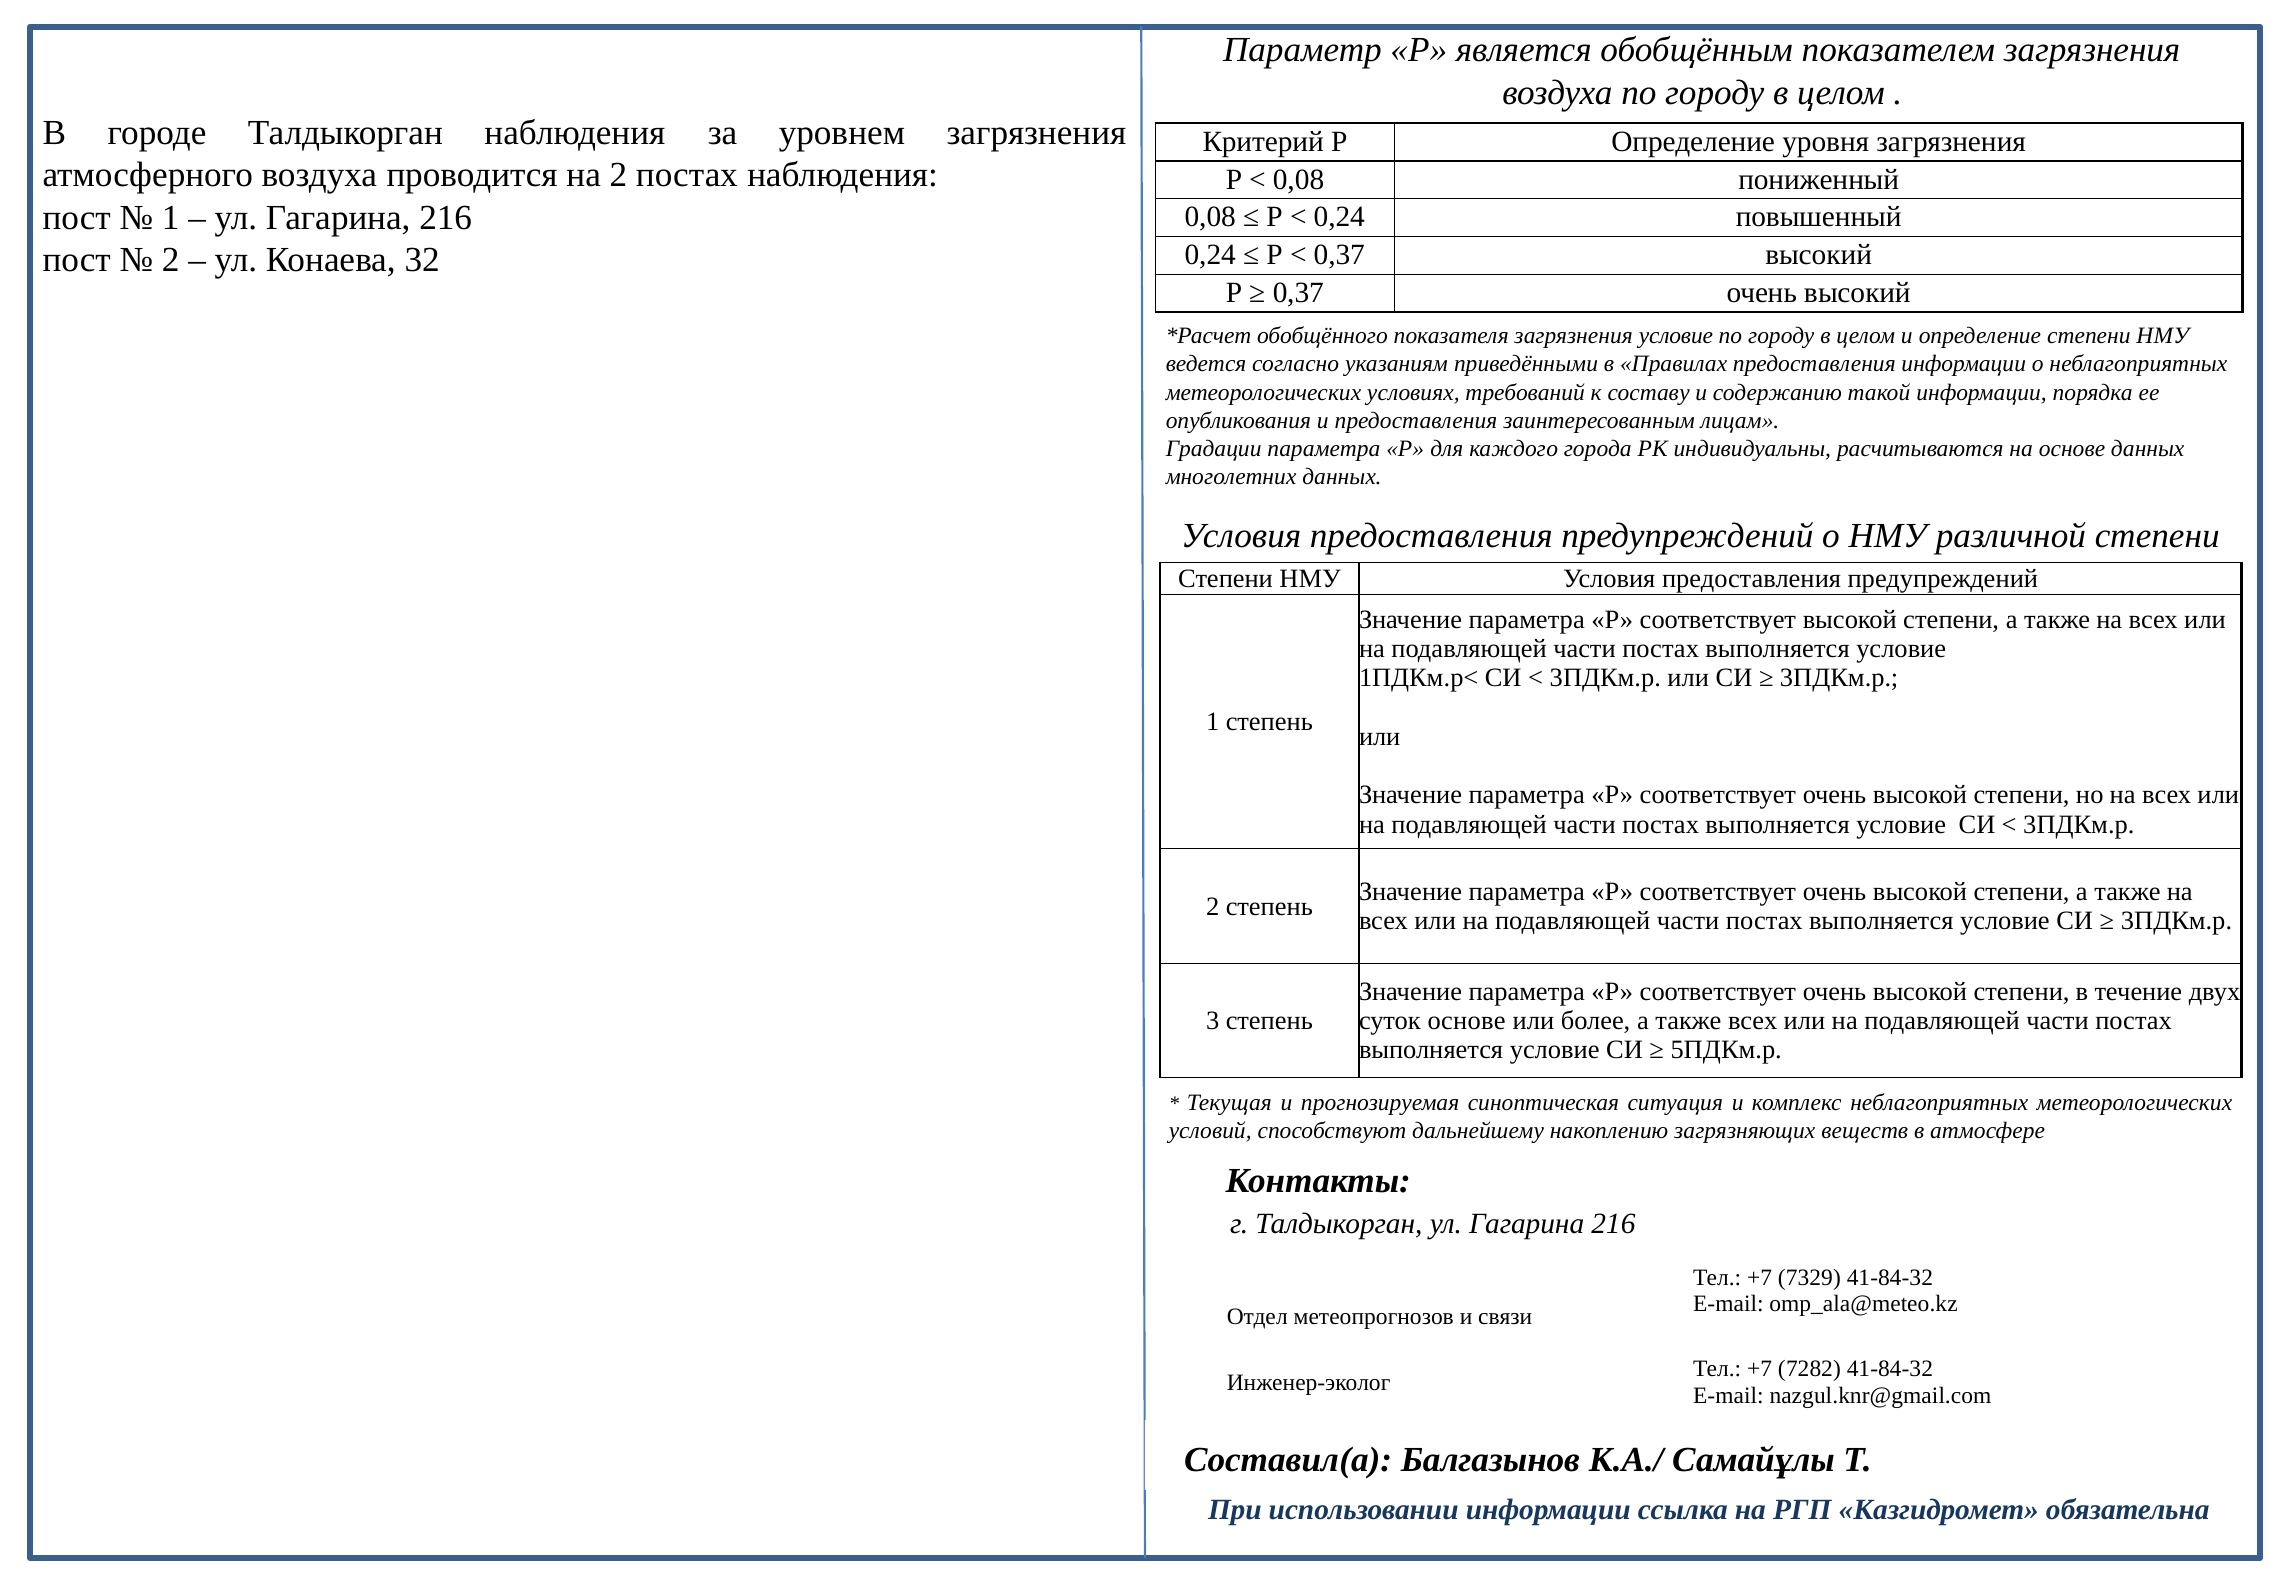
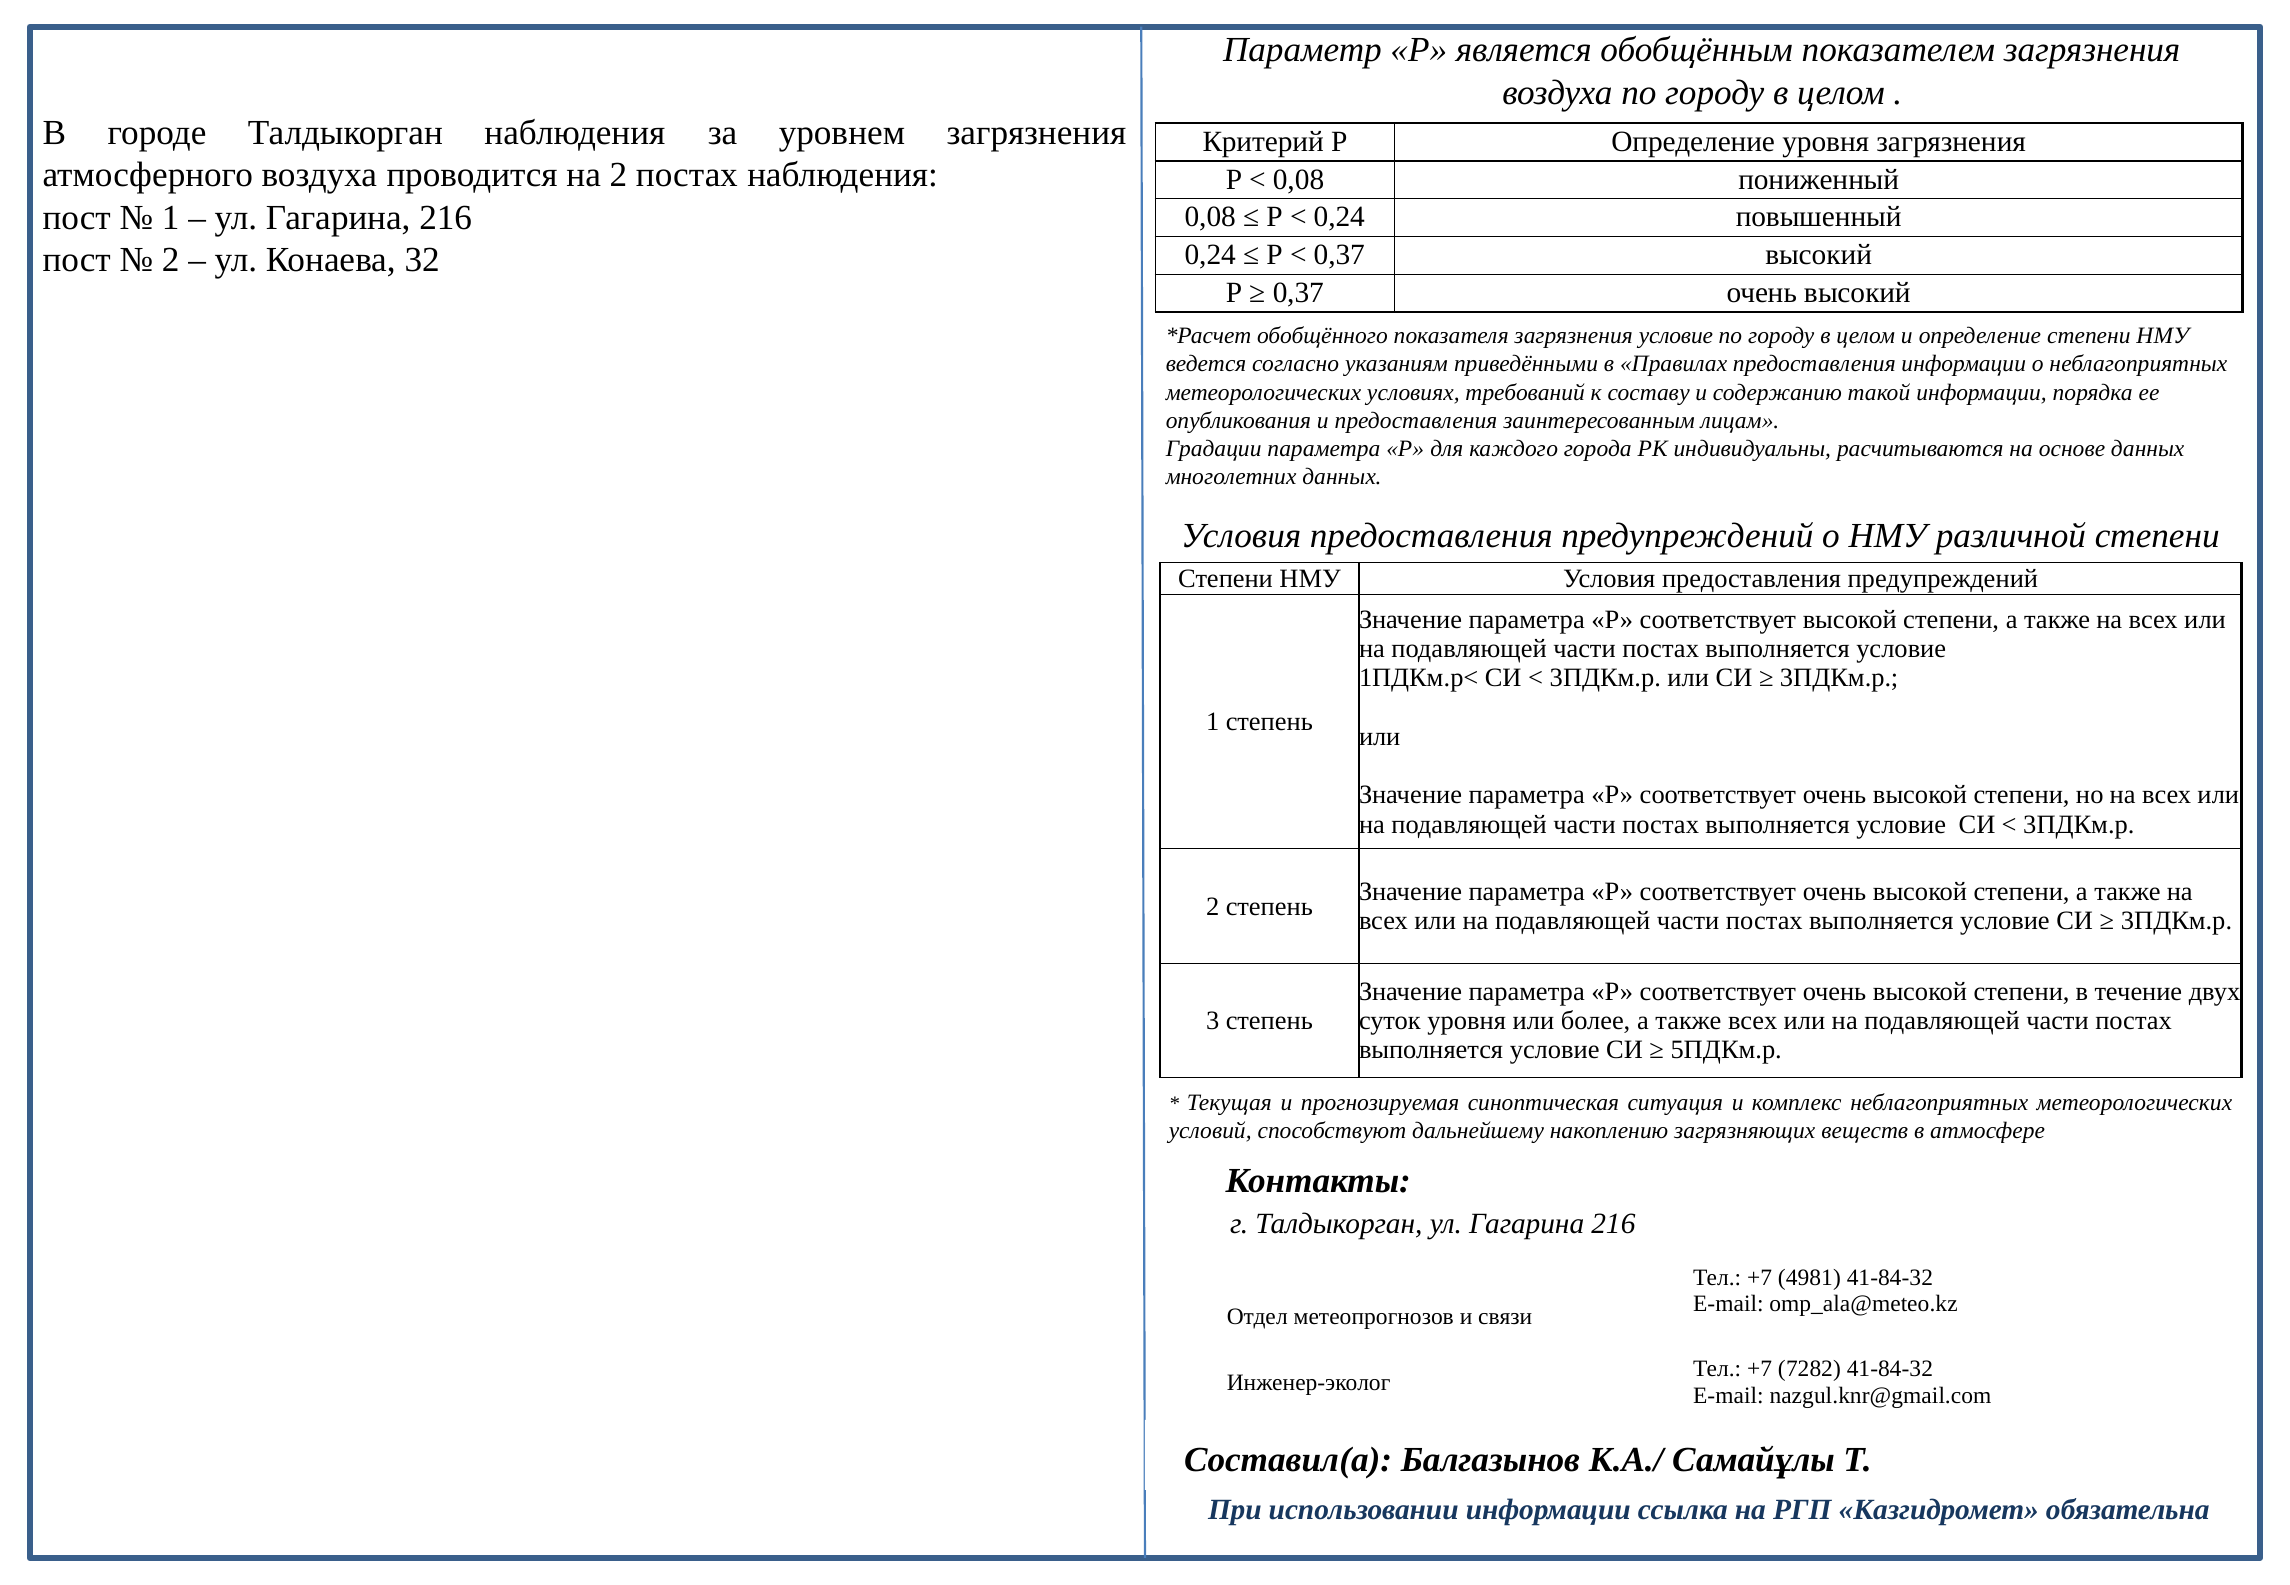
суток основе: основе -> уровня (1467, 1021)
7329: 7329 -> 4981 (1809, 1278)
